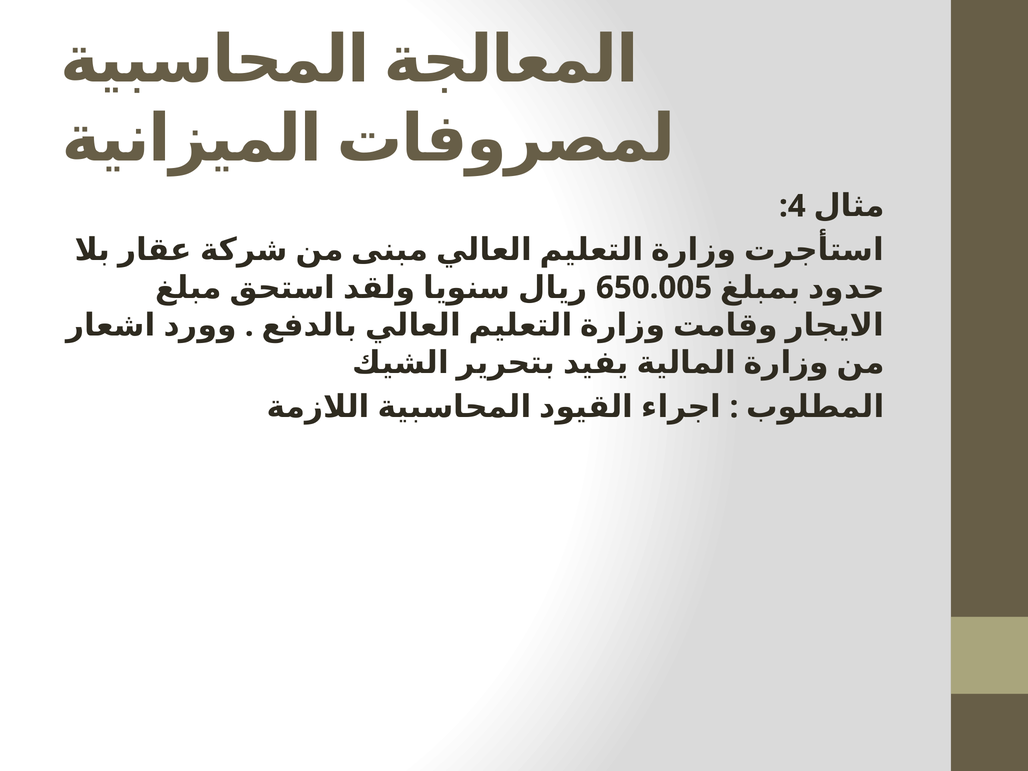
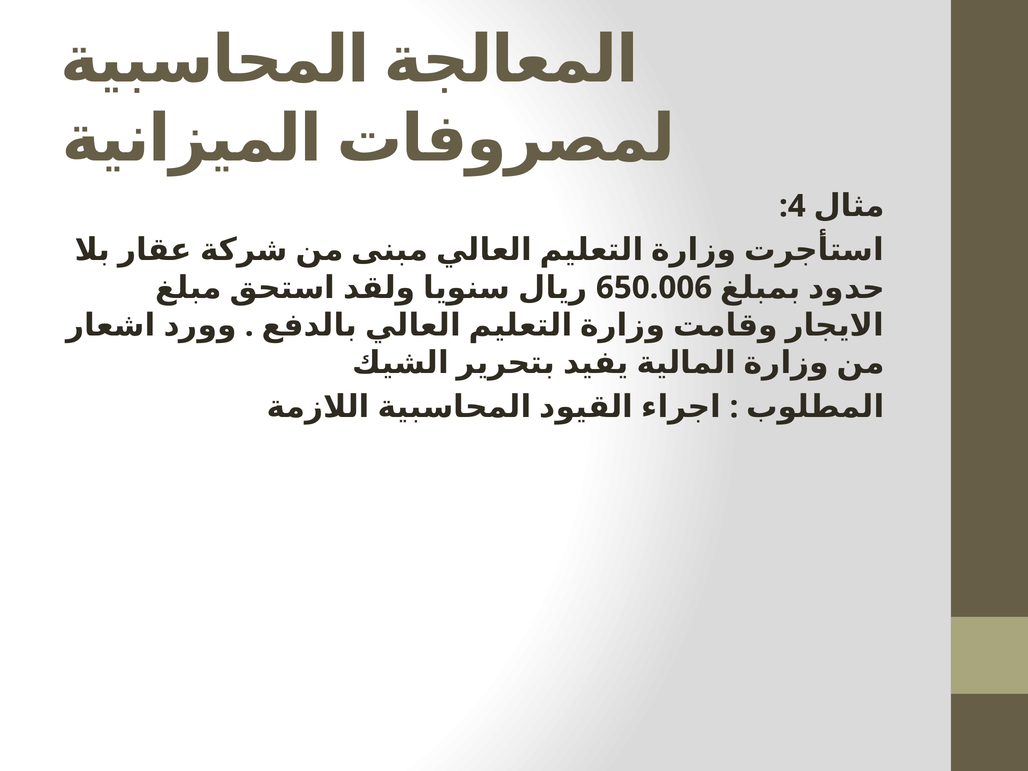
650.005: 650.005 -> 650.006 (654, 288)
